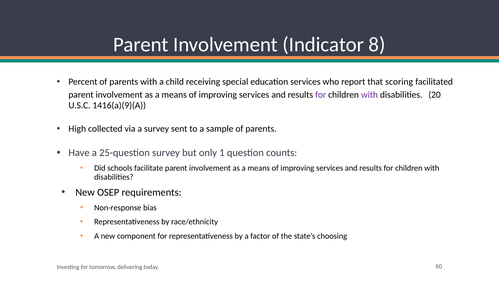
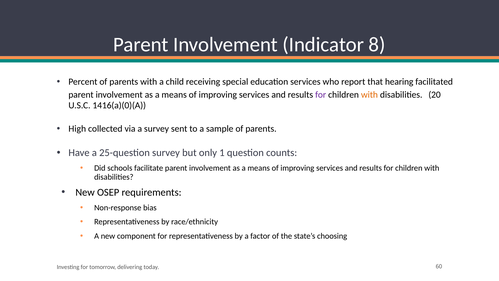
scoring: scoring -> hearing (399, 82)
with colour: purple -> orange (369, 95)
1416(a)(9)(A: 1416(a)(9)(A -> 1416(a)(0)(A (119, 105)
